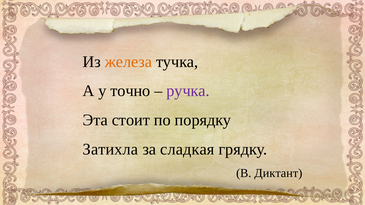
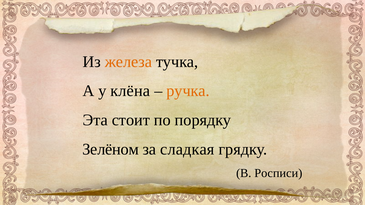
точно: точно -> клёна (130, 91)
ручка colour: purple -> orange (188, 91)
Затихла: Затихла -> Зелёном (111, 149)
Диктант: Диктант -> Росписи (278, 173)
